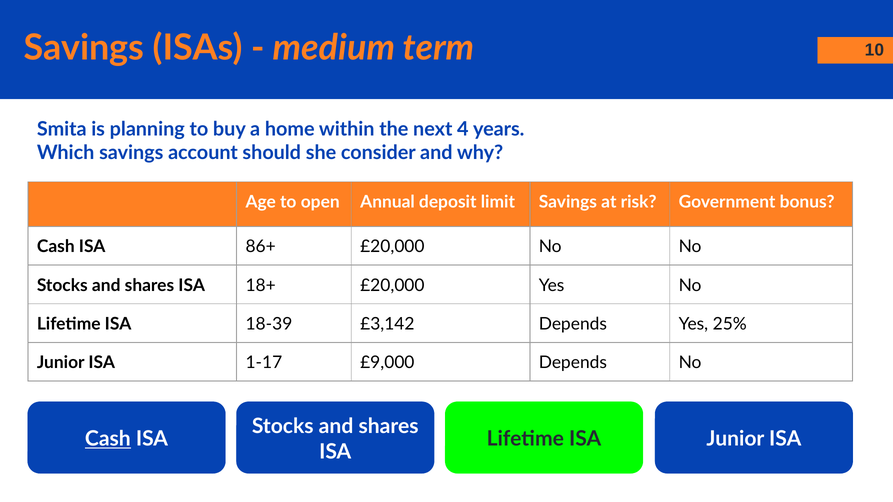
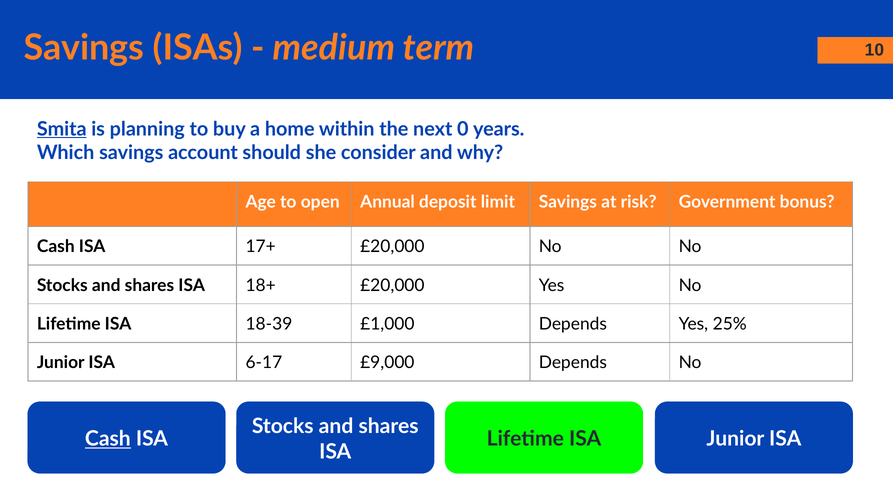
Smita underline: none -> present (62, 129)
4: 4 -> 0 (463, 129)
86+: 86+ -> 17+ (261, 247)
£3,142: £3,142 -> £1,000 (387, 324)
1-17: 1-17 -> 6-17 (264, 363)
